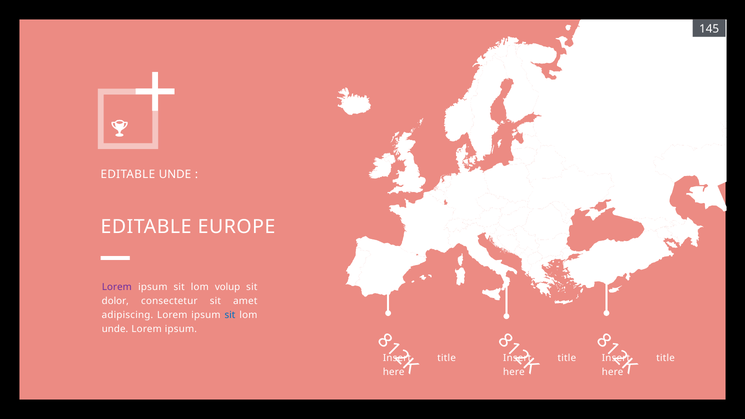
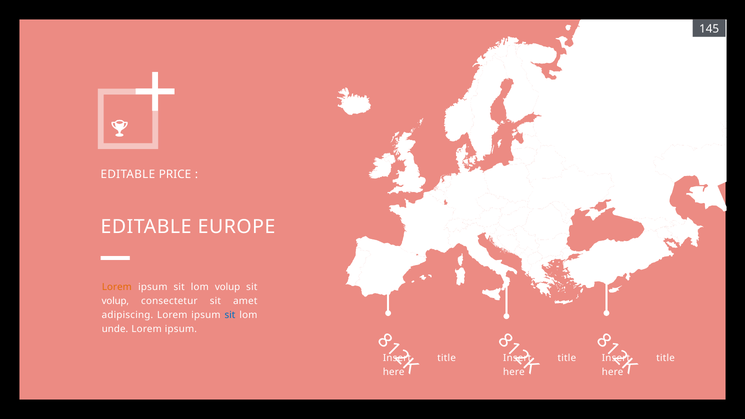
EDITABLE UNDE: UNDE -> PRICE (175, 174)
Lorem colour: purple -> orange (117, 287)
dolor: dolor -> volup (115, 301)
